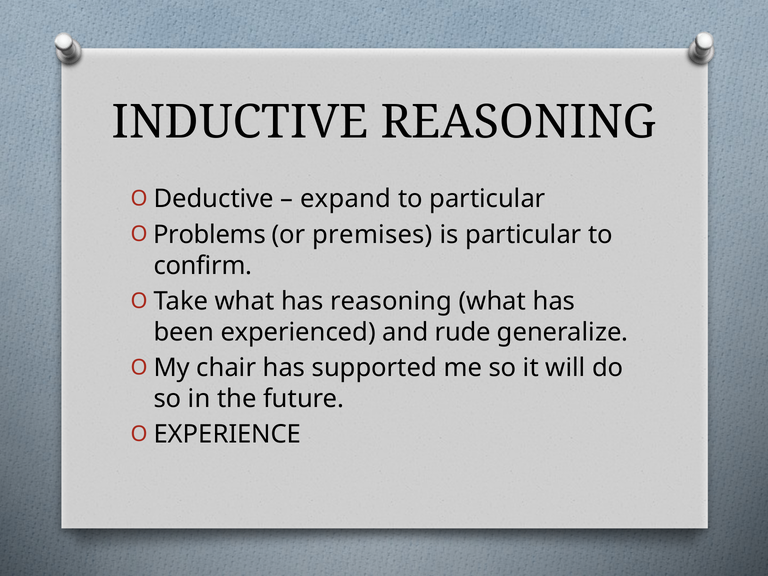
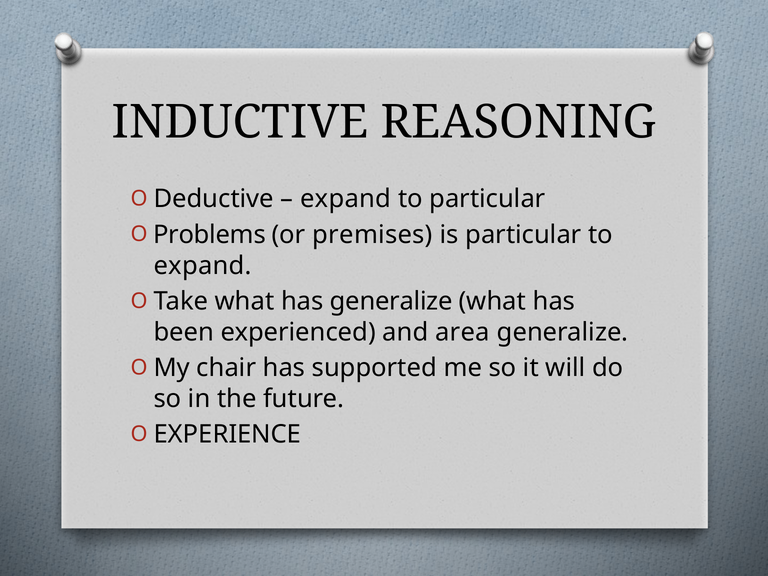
confirm: confirm -> expand (203, 266)
has reasoning: reasoning -> generalize (391, 301)
rude: rude -> area (463, 332)
